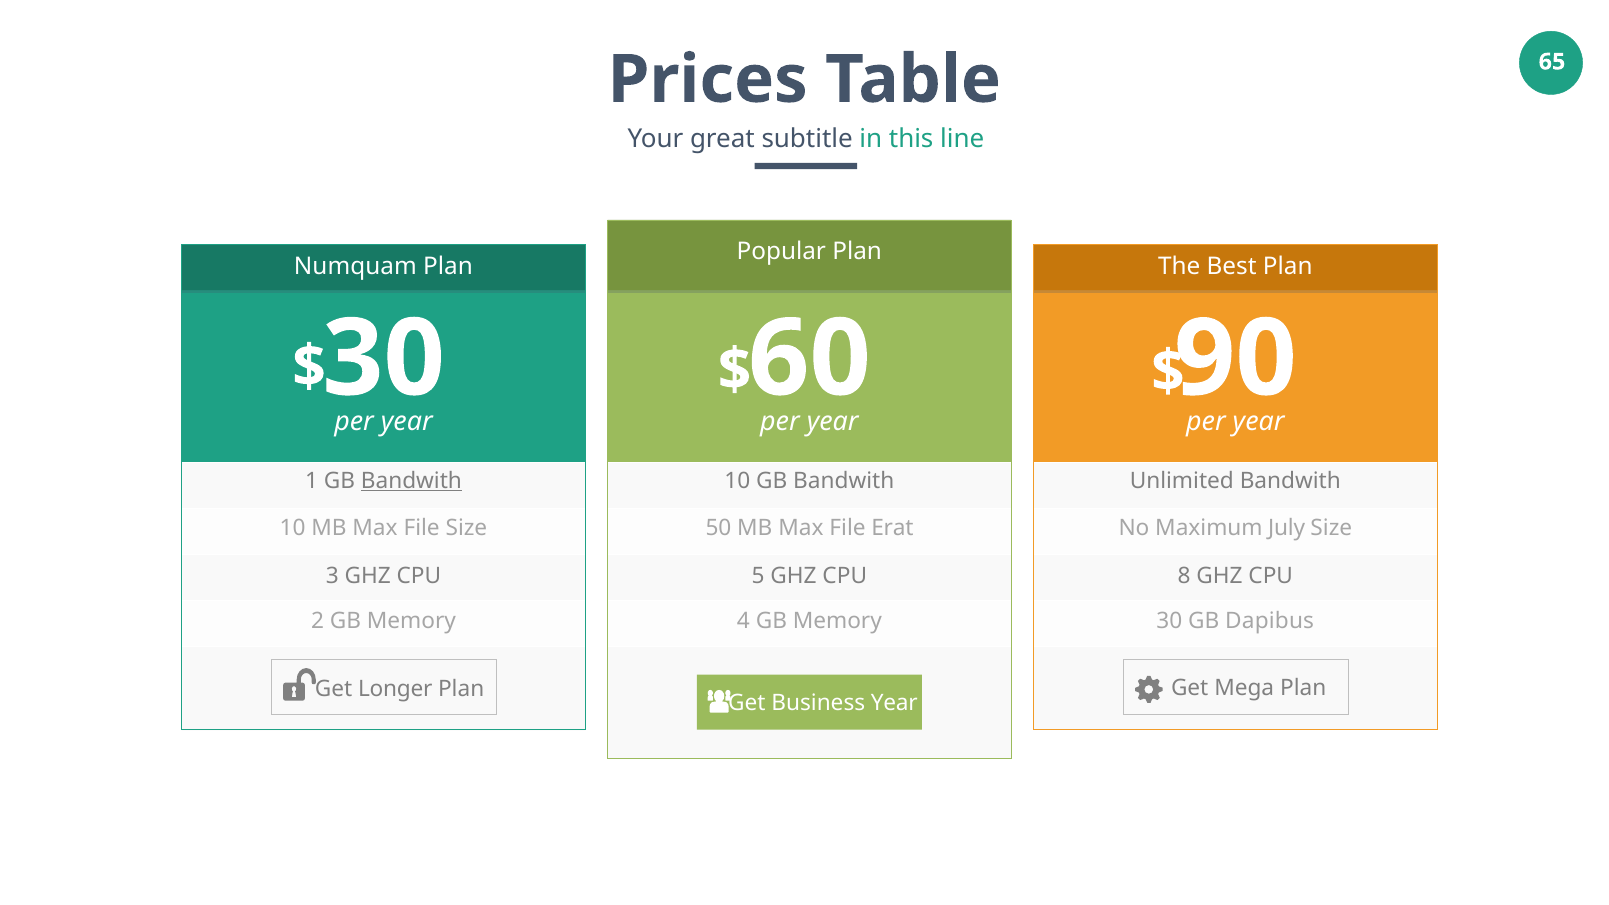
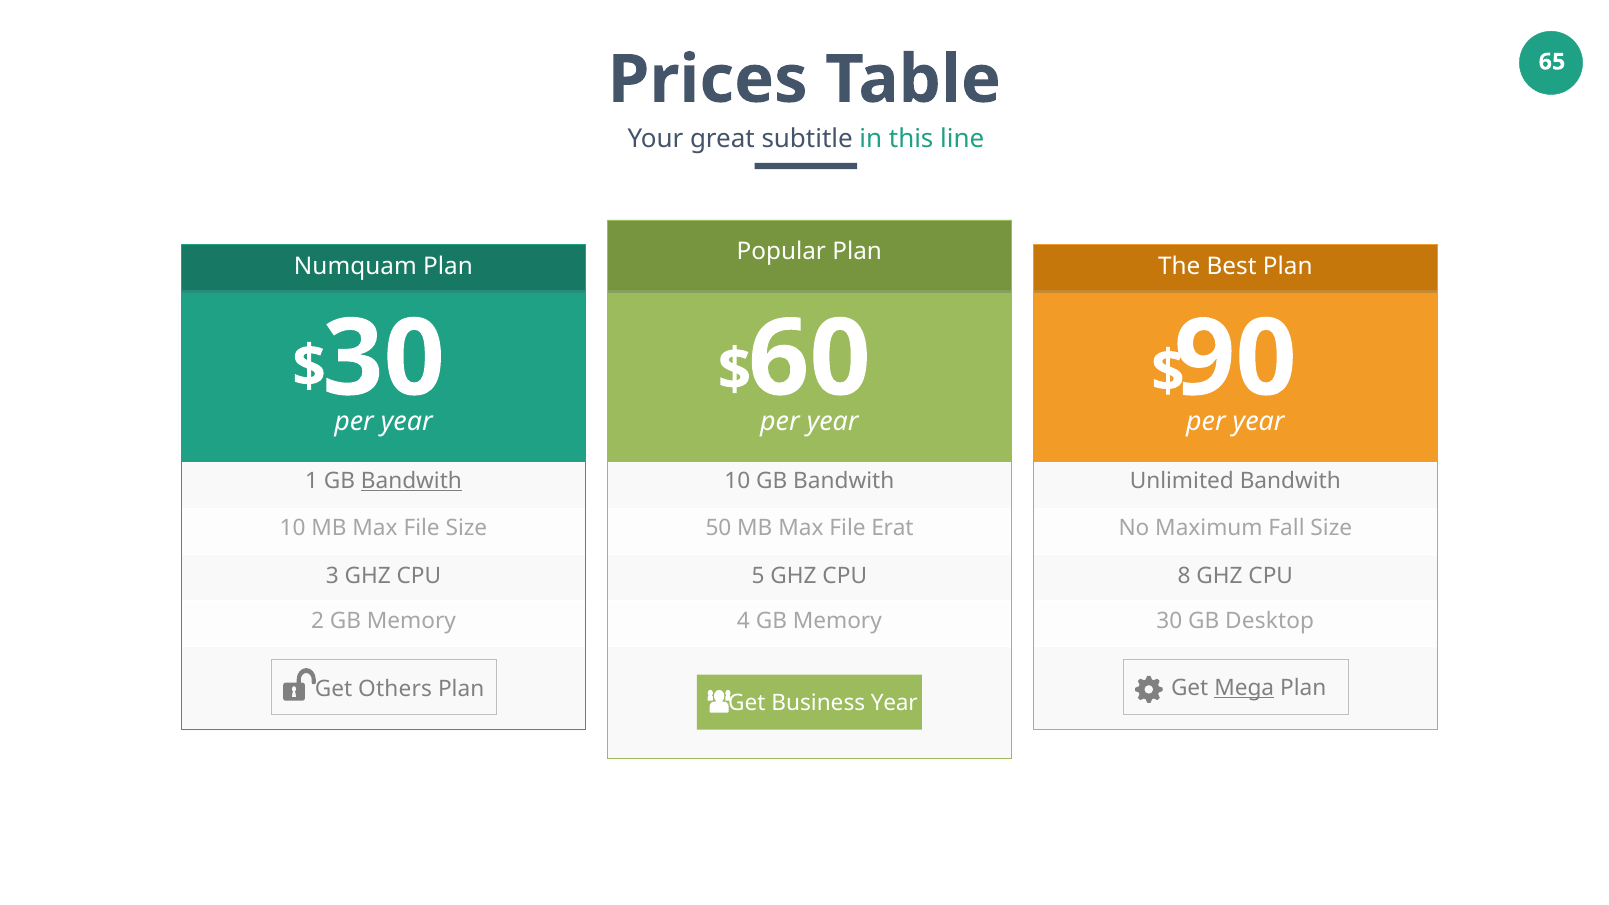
July: July -> Fall (1287, 528)
Dapibus: Dapibus -> Desktop (1270, 622)
Mega underline: none -> present (1244, 688)
Longer: Longer -> Others (395, 689)
